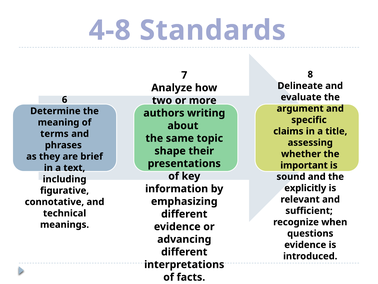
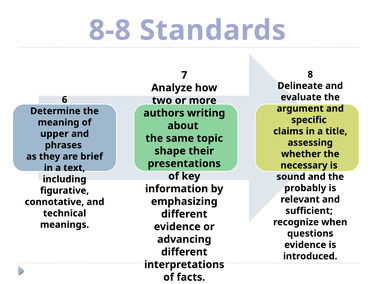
4-8: 4-8 -> 8-8 (110, 30)
terms: terms -> upper (54, 134)
important: important -> necessary (304, 165)
explicitly: explicitly -> probably (305, 188)
